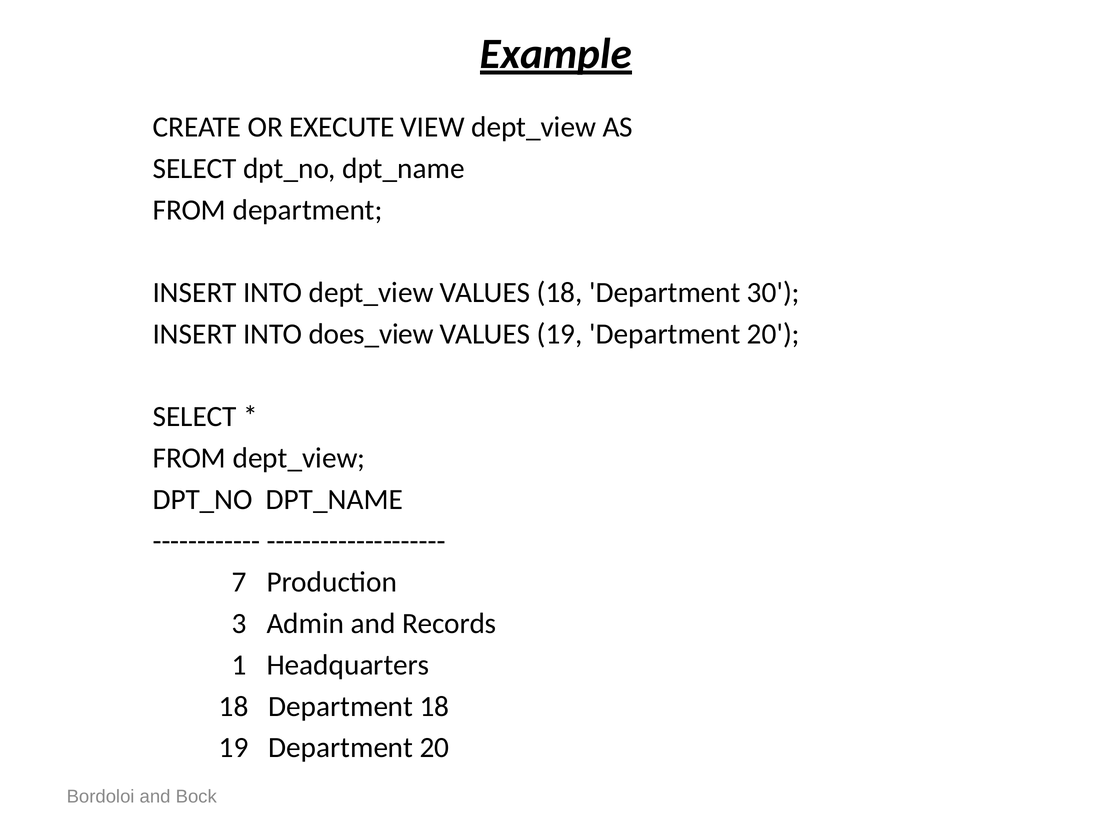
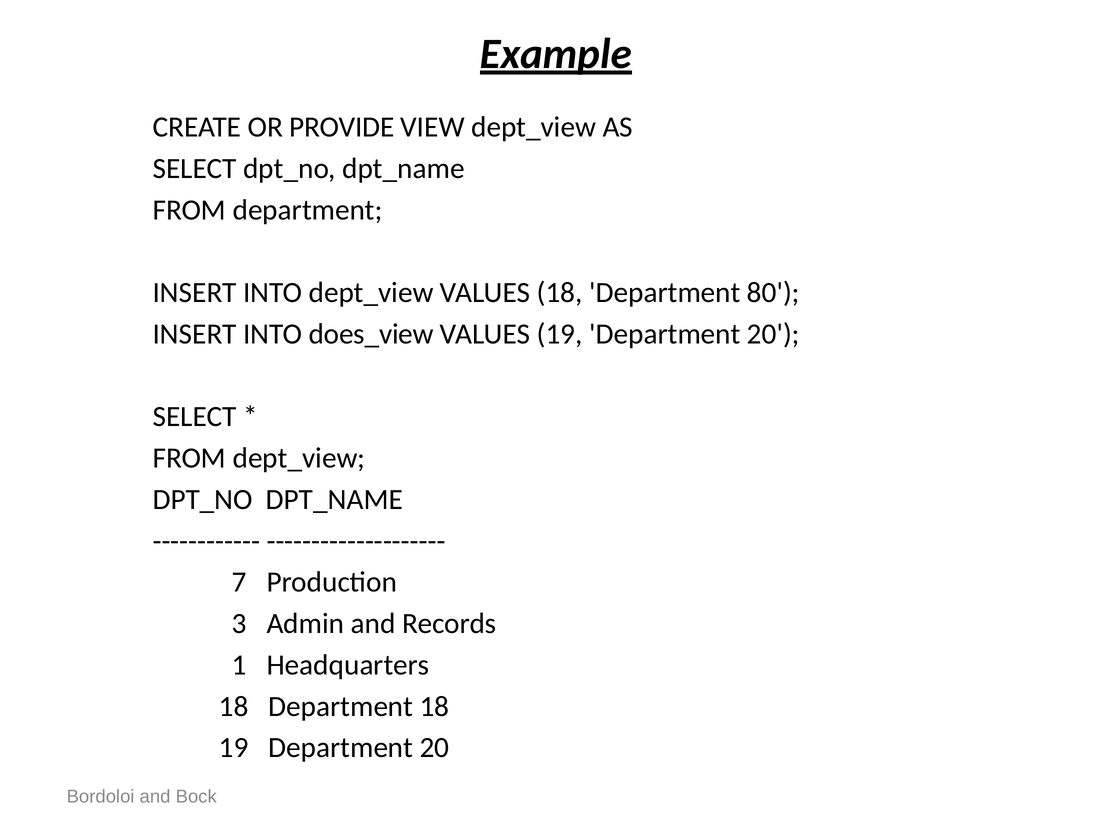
EXECUTE: EXECUTE -> PROVIDE (342, 127)
30: 30 -> 80 (773, 293)
